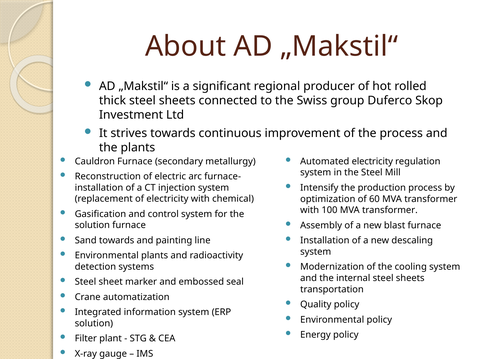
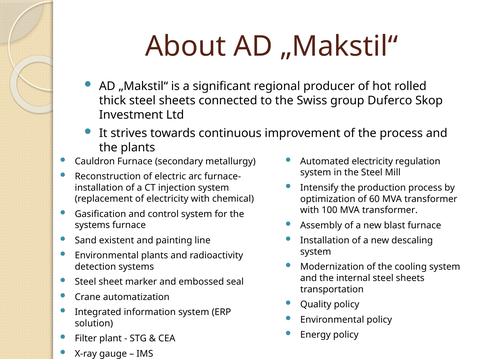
solution: solution -> systems (92, 225)
Sand towards: towards -> existent (117, 241)
